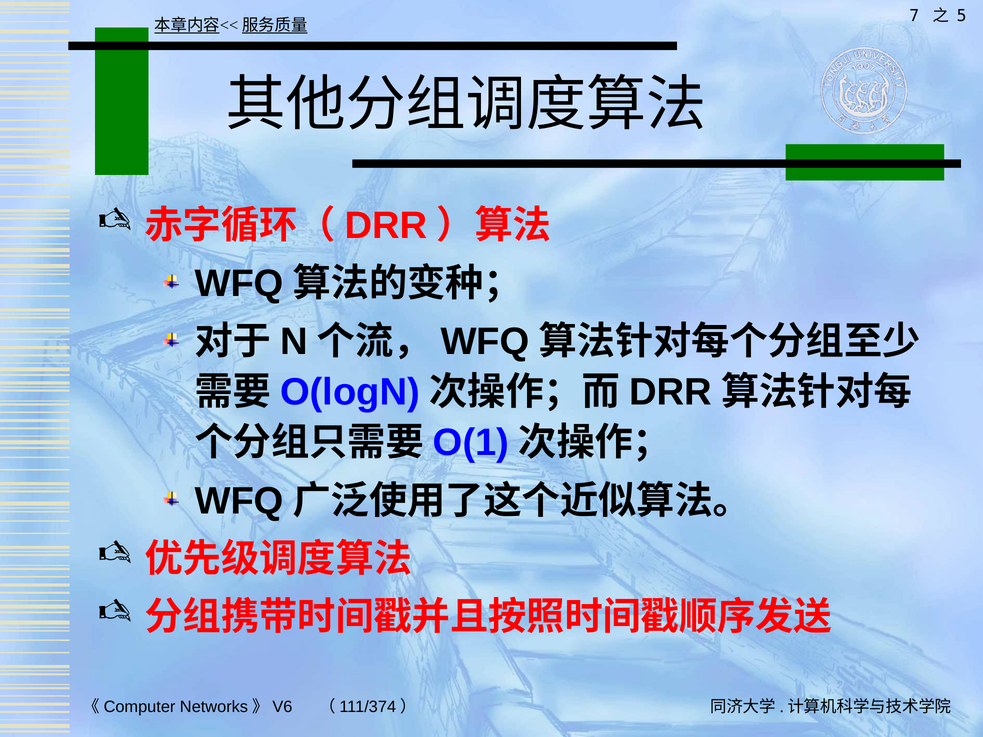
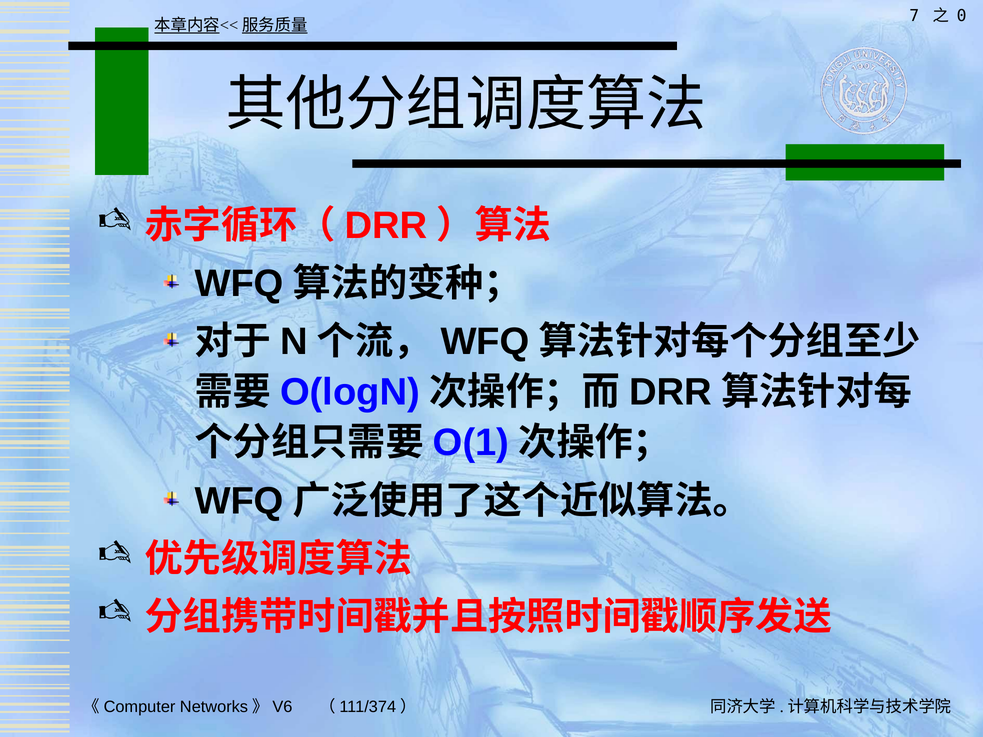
5: 5 -> 0 (962, 16)
